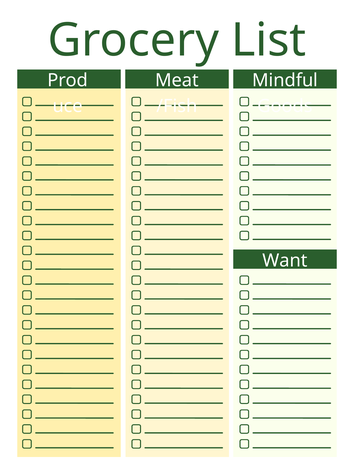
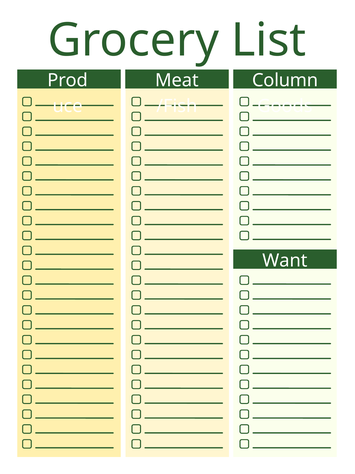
Mindful: Mindful -> Column (285, 80)
